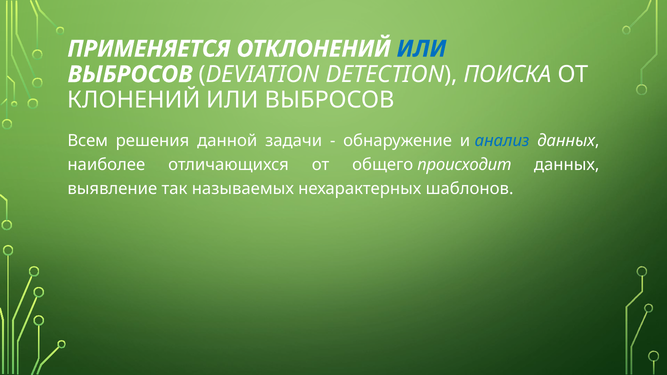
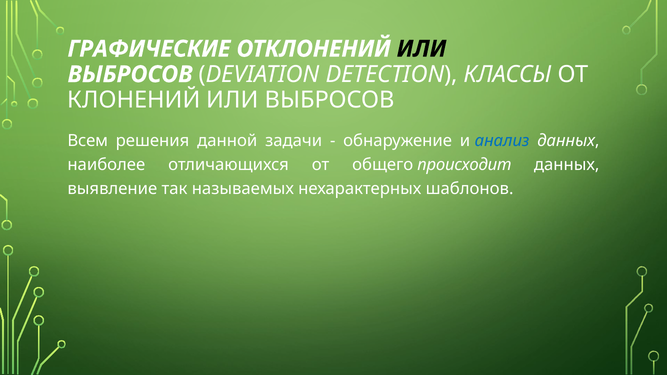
ПРИМЕНЯЕТСЯ: ПРИМЕНЯЕТСЯ -> ГРАФИЧЕСКИЕ (149, 49)
ИЛИ colour: blue -> black (421, 49)
ПОИСКА: ПОИСКА -> КЛАССЫ (508, 74)
